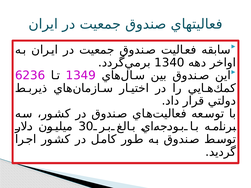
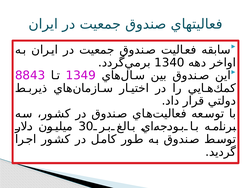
6236: 6236 -> 8843 (30, 75)
